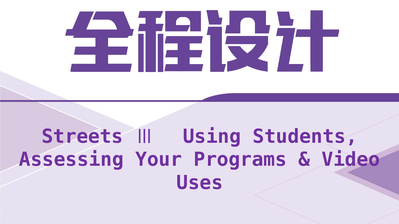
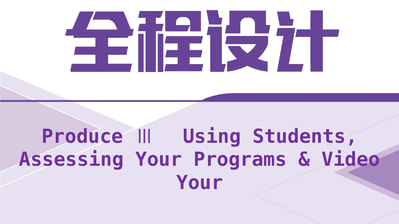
Streets: Streets -> Produce (82, 137)
Uses: Uses -> Your (200, 183)
